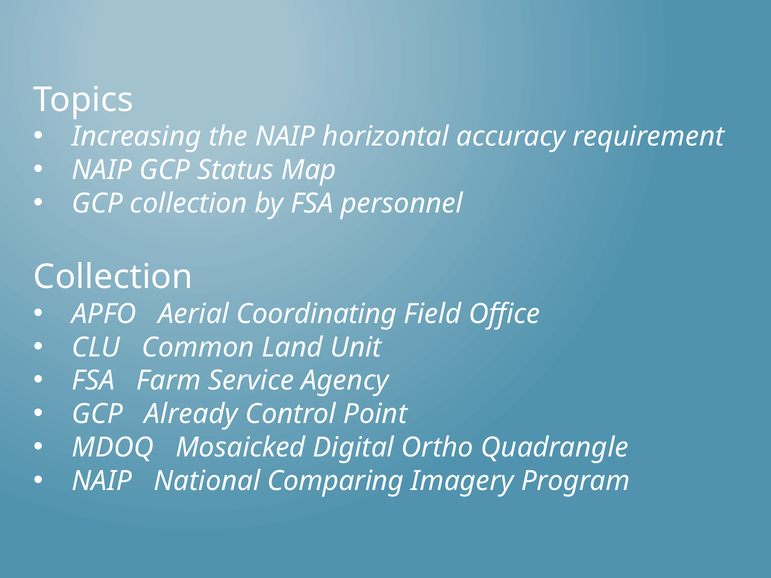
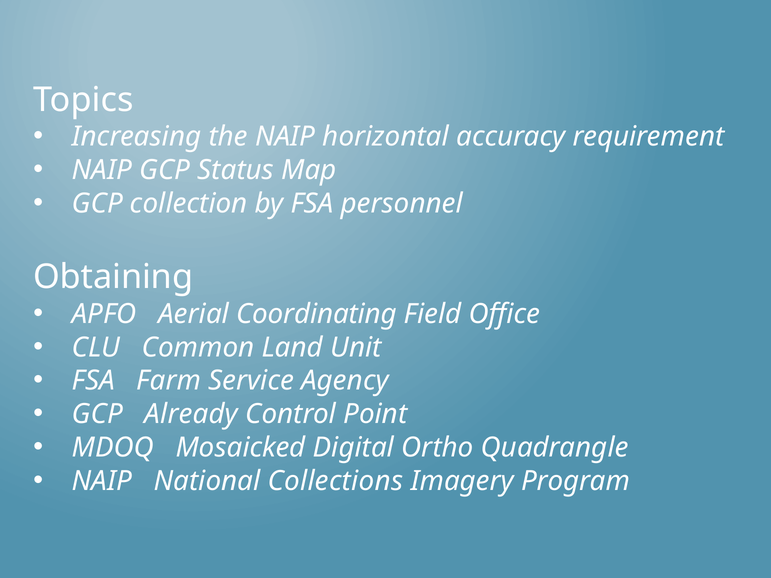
Collection: Collection -> Obtaining (113, 277)
Comparing: Comparing -> Collections (335, 481)
